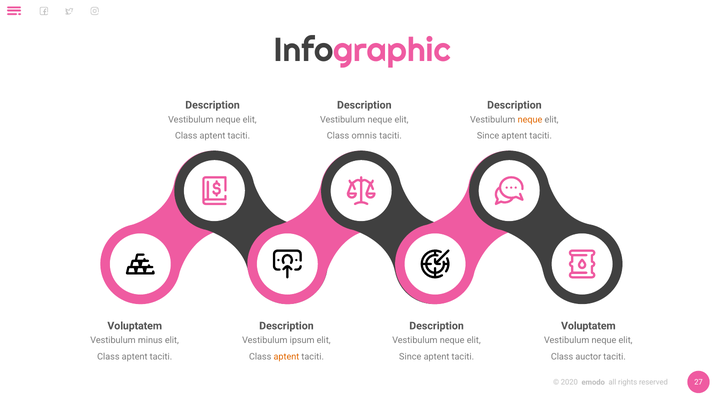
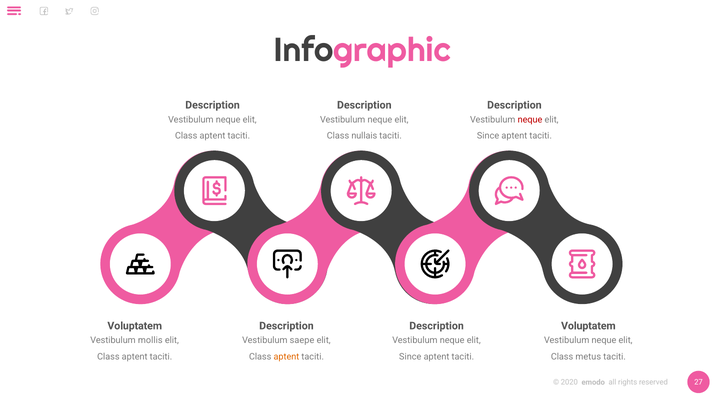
neque colour: orange -> red (530, 120)
omnis: omnis -> nullais (364, 136)
minus: minus -> mollis (150, 340)
ipsum: ipsum -> saepe (302, 340)
auctor: auctor -> metus (588, 357)
